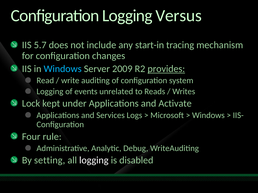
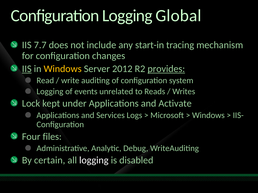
Versus: Versus -> Global (178, 16)
5.7: 5.7 -> 7.7 (40, 45)
IIS underline: none -> present (27, 69)
Windows colour: light blue -> yellow (63, 69)
2009: 2009 -> 2012 (122, 69)
rule: rule -> files (52, 137)
setting: setting -> certain (50, 161)
